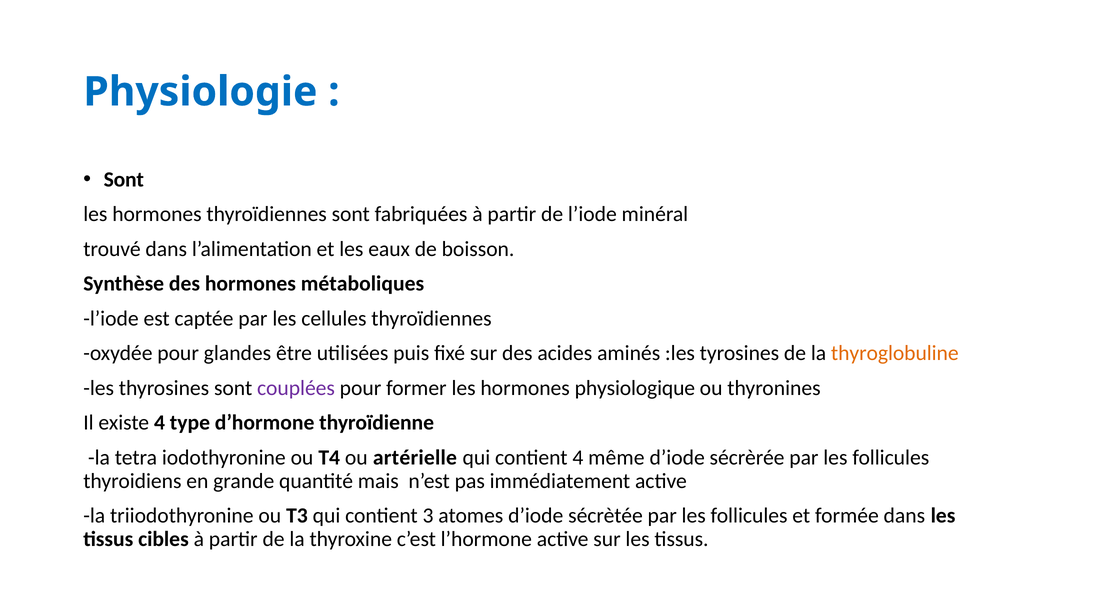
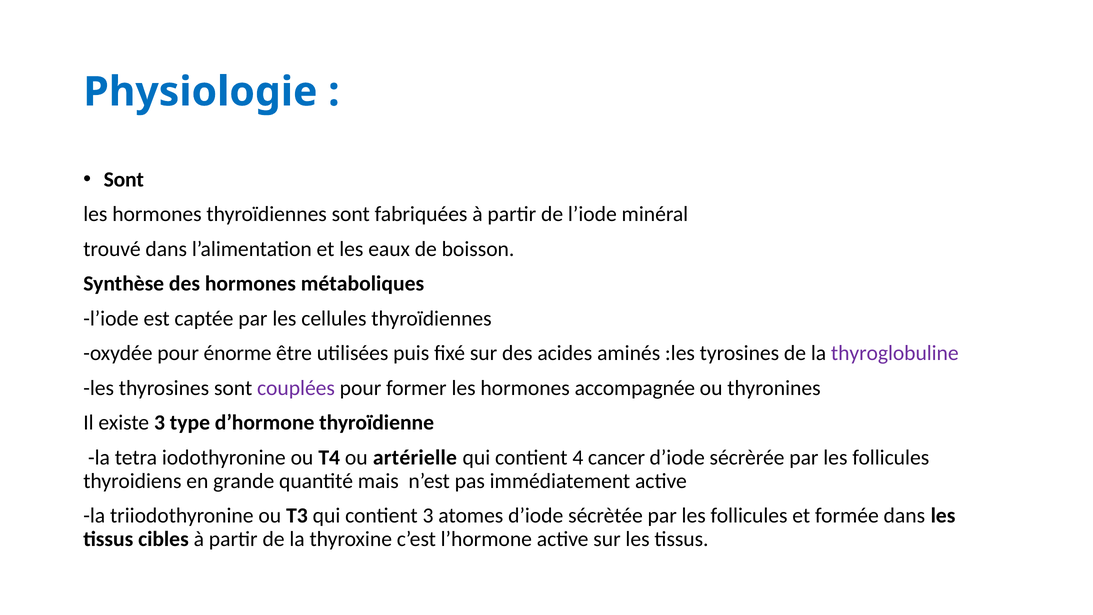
glandes: glandes -> énorme (238, 353)
thyroglobuline colour: orange -> purple (895, 353)
physiologique: physiologique -> accompagnée (635, 388)
existe 4: 4 -> 3 (160, 423)
même: même -> cancer (617, 457)
